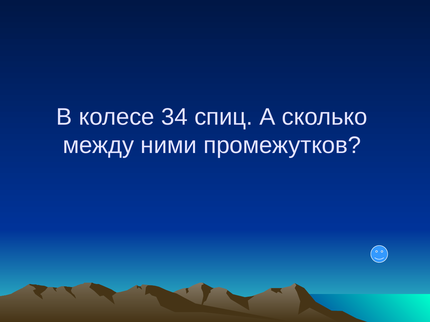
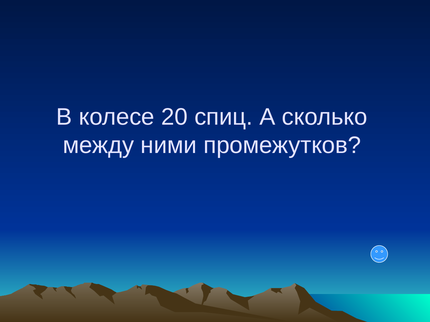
34: 34 -> 20 (174, 117)
